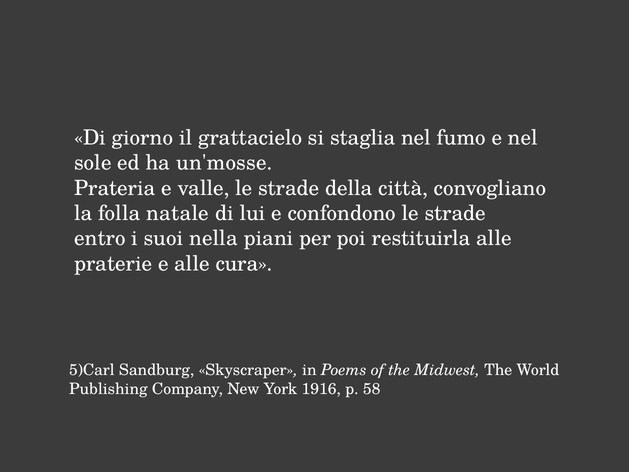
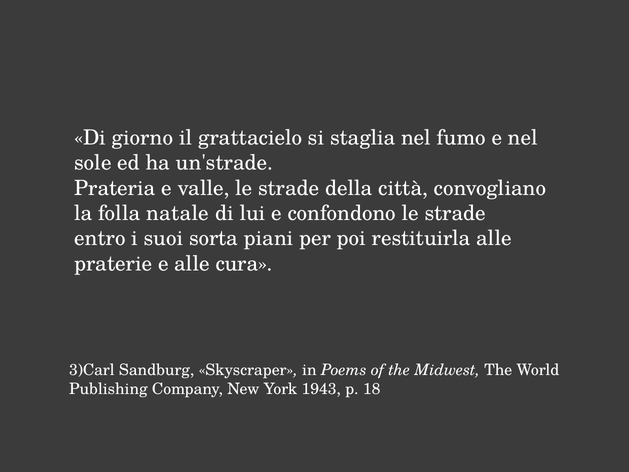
un'mosse: un'mosse -> un'strade (225, 163)
nella: nella -> sorta (214, 238)
5)Carl: 5)Carl -> 3)Carl (92, 370)
1916: 1916 -> 1943 (321, 389)
58: 58 -> 18 (372, 389)
